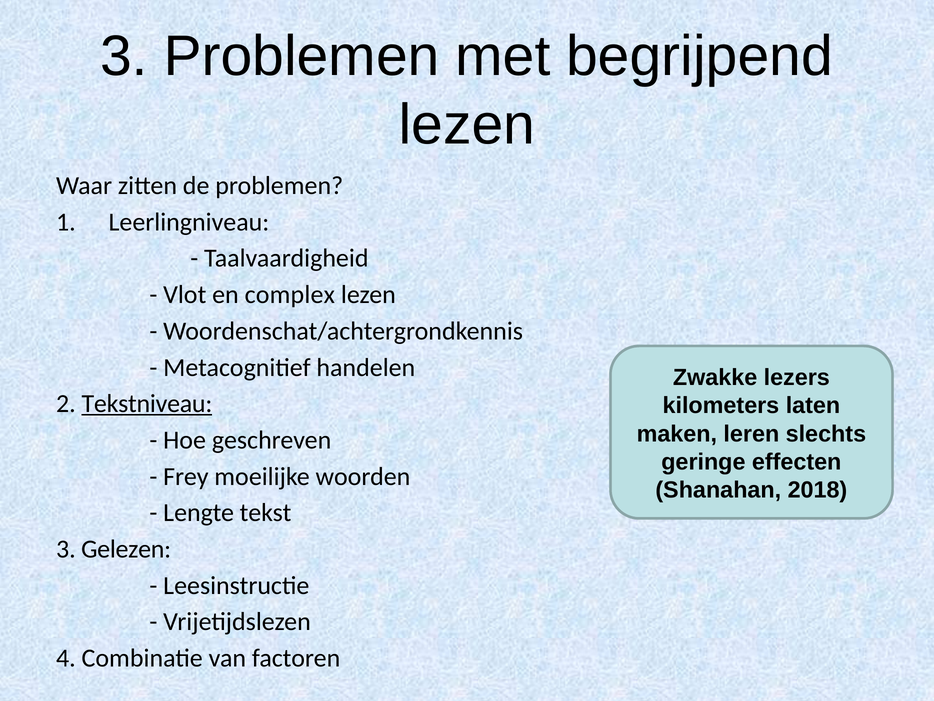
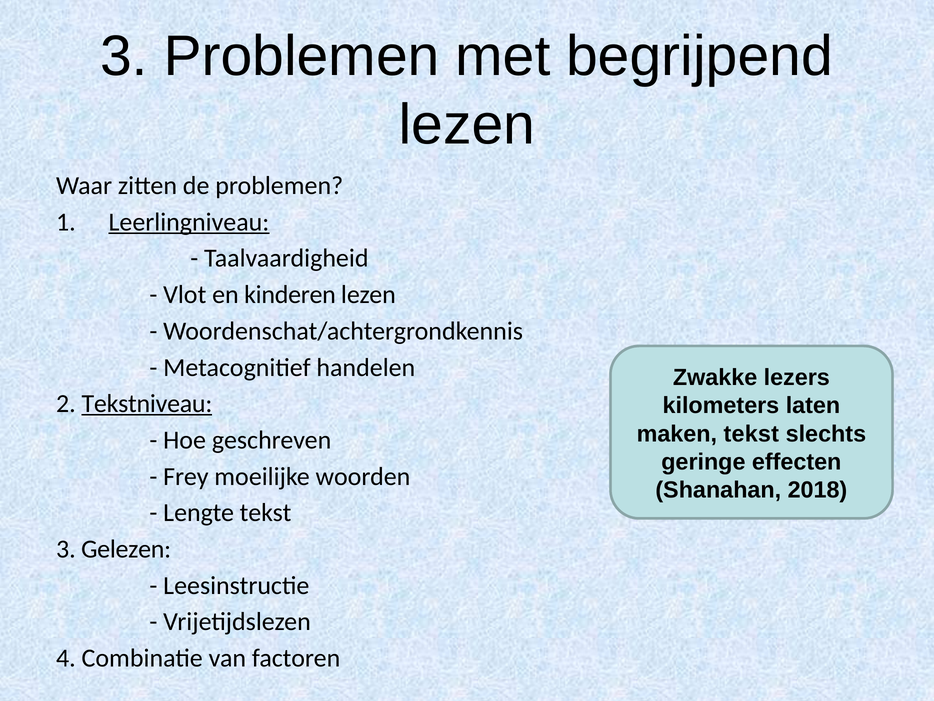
Leerlingniveau underline: none -> present (189, 222)
complex: complex -> kinderen (290, 295)
maken leren: leren -> tekst (751, 433)
